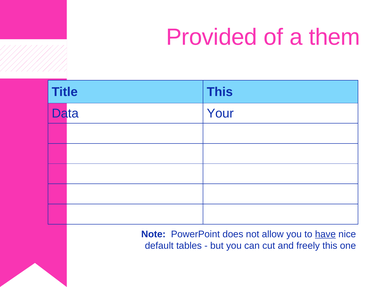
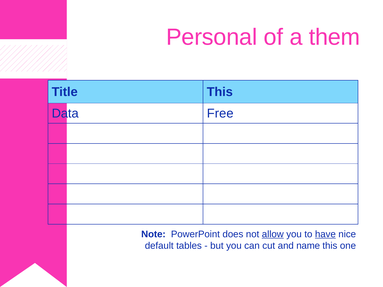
Provided: Provided -> Personal (212, 37)
Your: Your -> Free (220, 114)
allow underline: none -> present (273, 234)
freely: freely -> name (308, 246)
